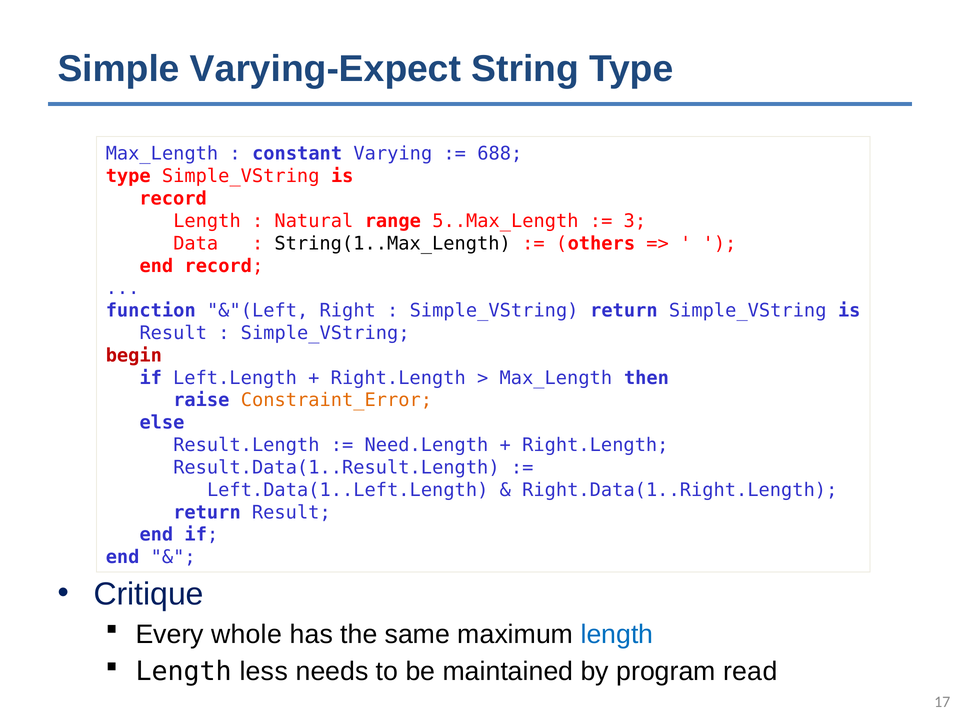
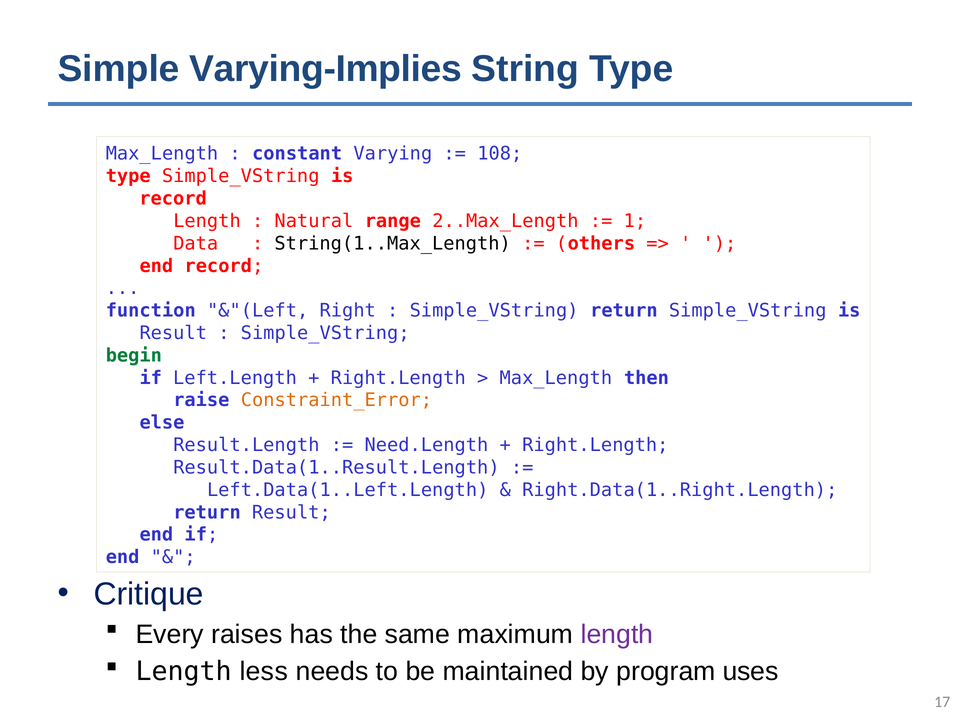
Varying-Expect: Varying-Expect -> Varying-Implies (326, 69)
688: 688 -> 108 (500, 154)
5..Max_Length: 5..Max_Length -> 2..Max_Length (505, 221)
3: 3 -> 1 (635, 221)
begin colour: red -> green (134, 356)
whole: whole -> raises (247, 634)
length colour: blue -> purple (617, 634)
read: read -> uses (751, 672)
